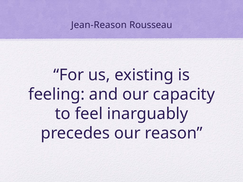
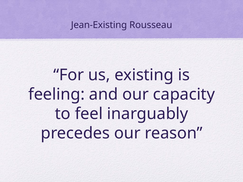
Jean-Reason: Jean-Reason -> Jean-Existing (99, 25)
